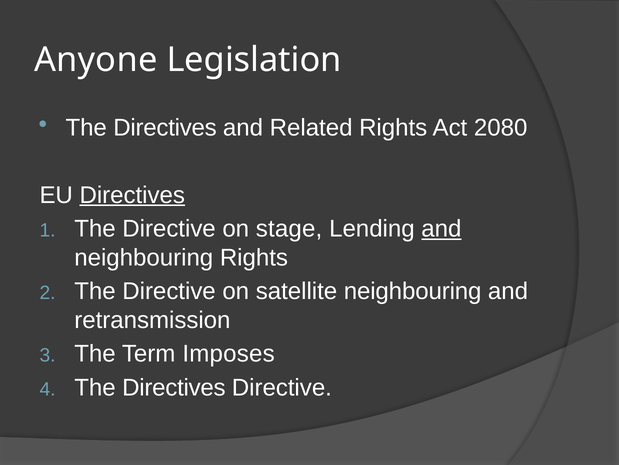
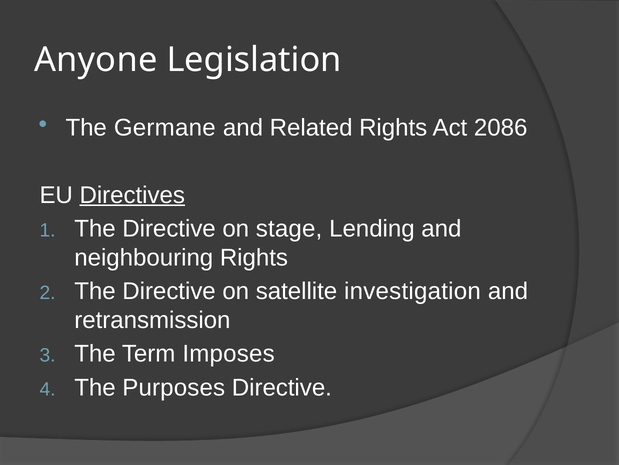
Directives: Directives -> Germane (165, 127)
2080: 2080 -> 2086 (501, 127)
and underline: present -> none (441, 228)
satellite neighbouring: neighbouring -> investigation (412, 291)
Directives: Directives -> Purposes (174, 387)
